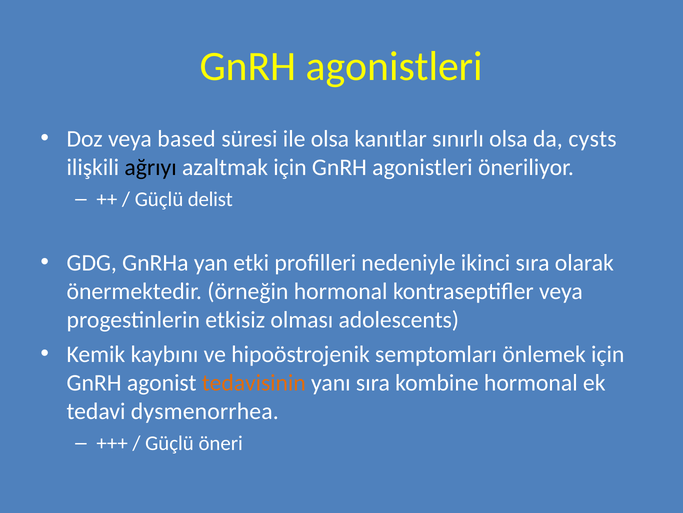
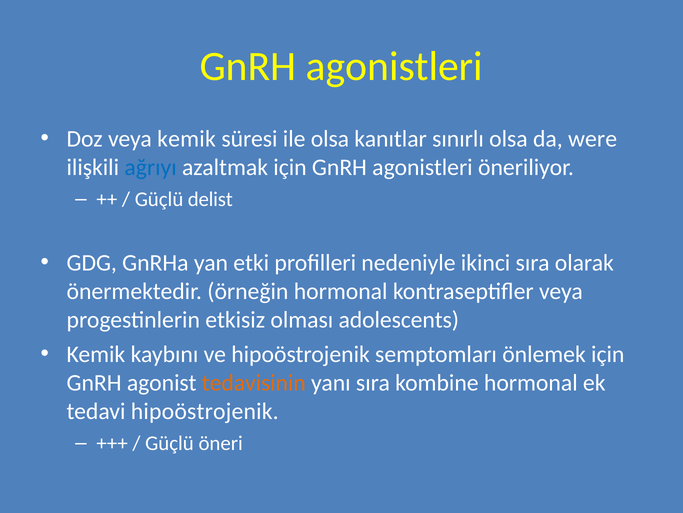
veya based: based -> kemik (186, 139)
cysts: cysts -> were (593, 139)
ağrıyı colour: black -> blue (151, 167)
tedavi dysmenorrhea: dysmenorrhea -> hipoöstrojenik (205, 411)
